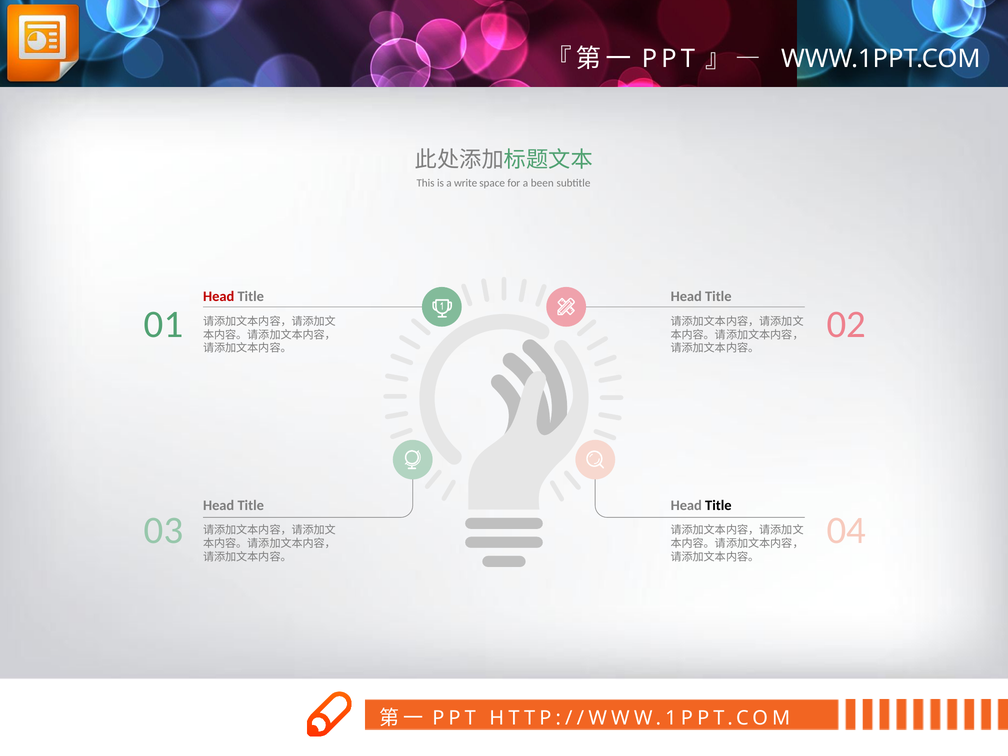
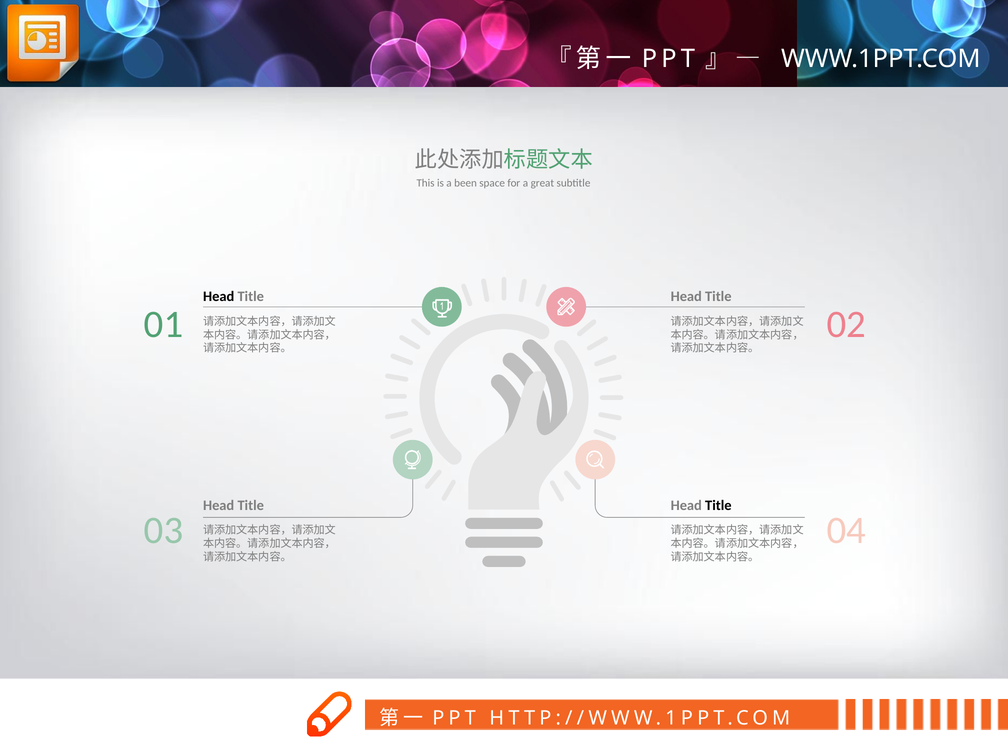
write: write -> been (466, 183)
been: been -> great (542, 183)
Head colour: red -> black (219, 297)
